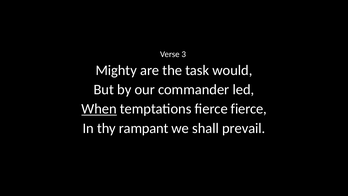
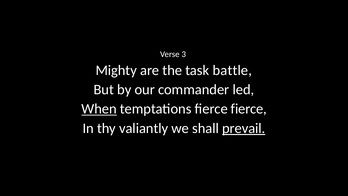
would: would -> battle (232, 70)
rampant: rampant -> valiantly (144, 128)
prevail underline: none -> present (244, 128)
